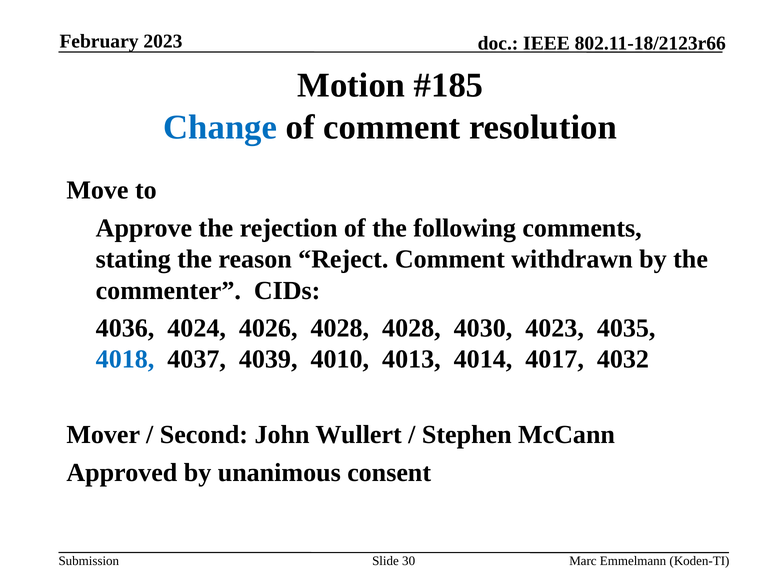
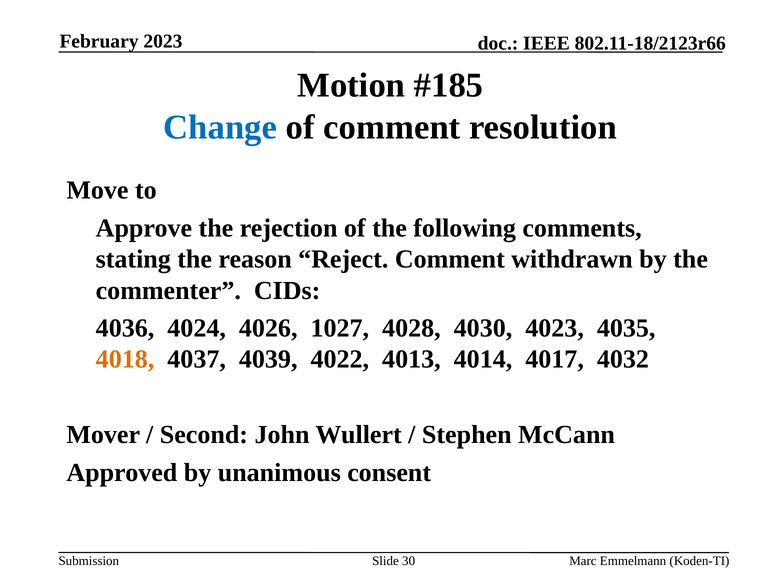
4026 4028: 4028 -> 1027 (340, 329)
4018 colour: blue -> orange (125, 360)
4010: 4010 -> 4022 (340, 360)
